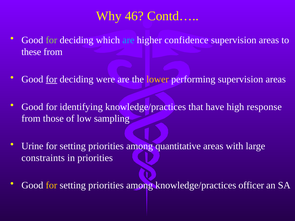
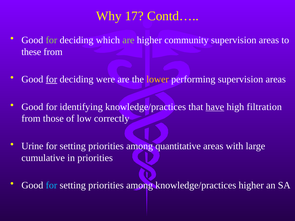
46: 46 -> 17 (134, 16)
are colour: light blue -> light green (128, 40)
confidence: confidence -> community (187, 40)
have underline: none -> present (215, 107)
response: response -> filtration (264, 107)
sampling: sampling -> correctly (112, 119)
constraints: constraints -> cumulative (43, 158)
for colour: yellow -> light blue (51, 186)
knowledge/practices officer: officer -> higher (251, 186)
